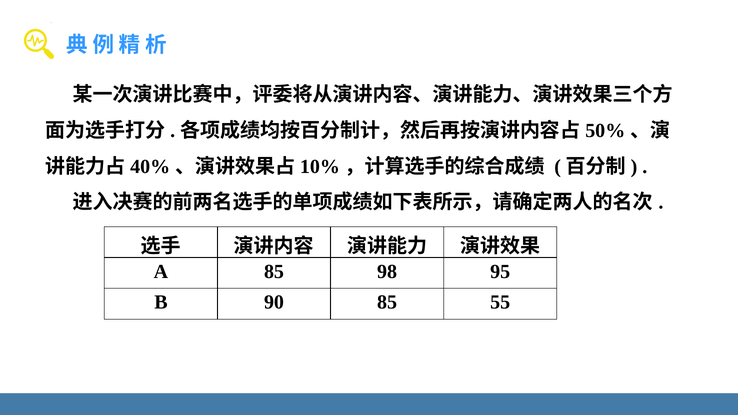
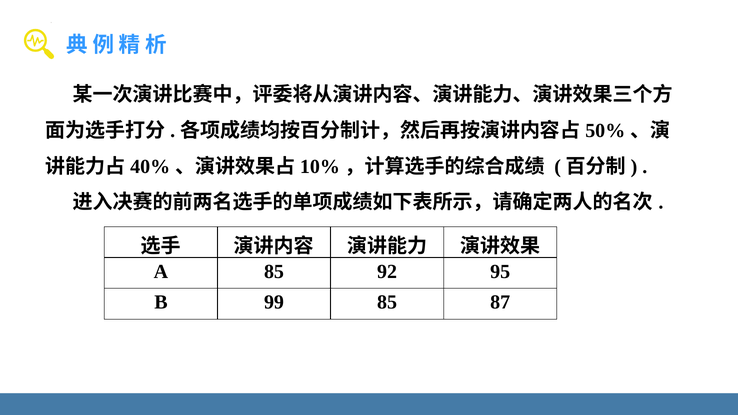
98: 98 -> 92 (387, 272)
90: 90 -> 99 (274, 302)
55: 55 -> 87 (500, 302)
